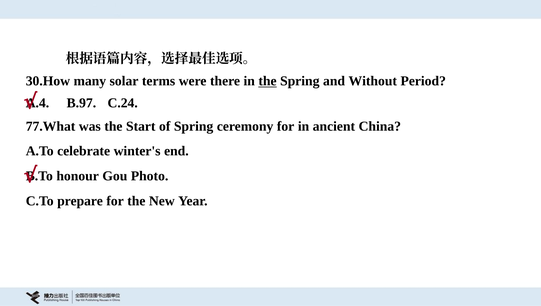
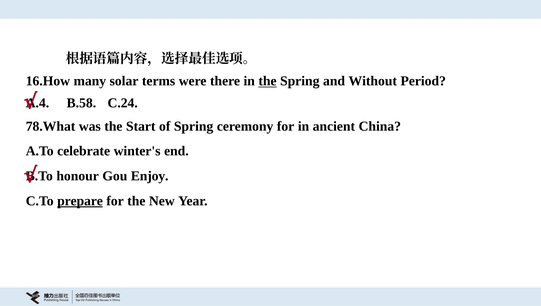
30.How: 30.How -> 16.How (48, 81)
B.97: B.97 -> B.58 (81, 103)
77.What: 77.What -> 78.What (51, 126)
Photo: Photo -> Enjoy (150, 176)
prepare underline: none -> present (80, 201)
